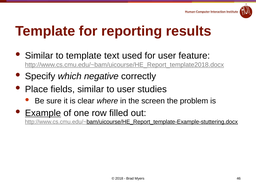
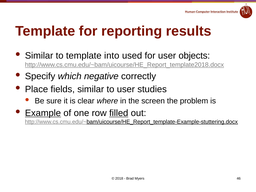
text: text -> into (112, 56)
feature: feature -> objects (194, 56)
filled underline: none -> present (119, 113)
